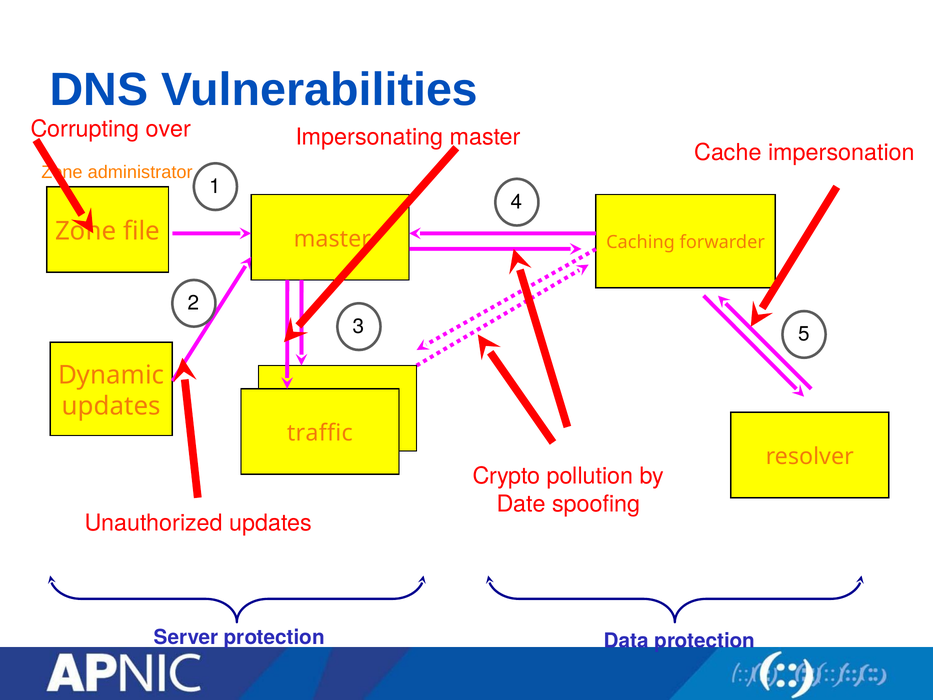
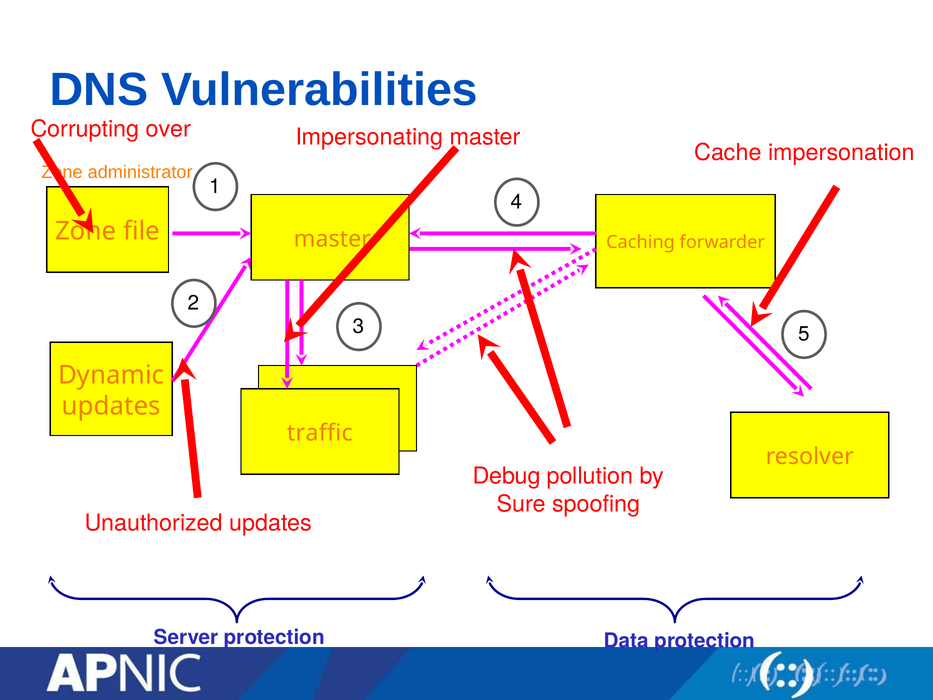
Crypto: Crypto -> Debug (507, 476)
Date: Date -> Sure (521, 504)
